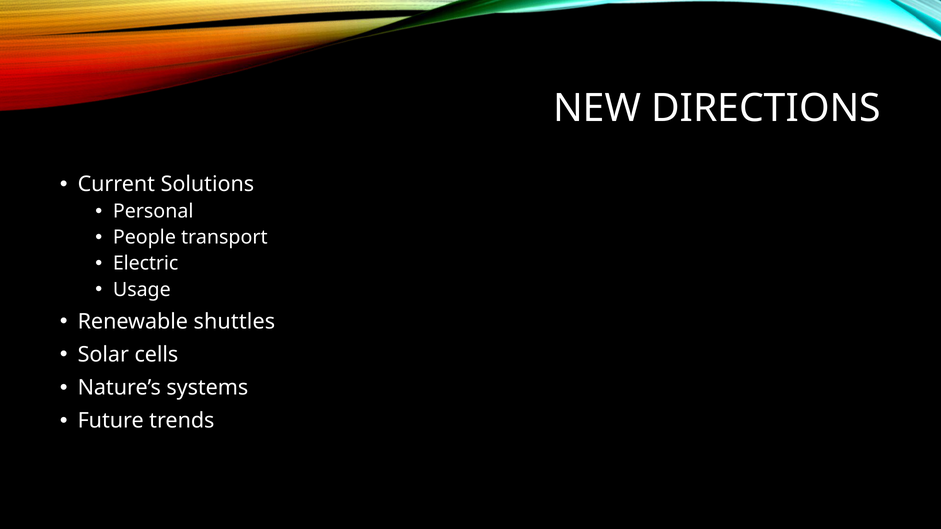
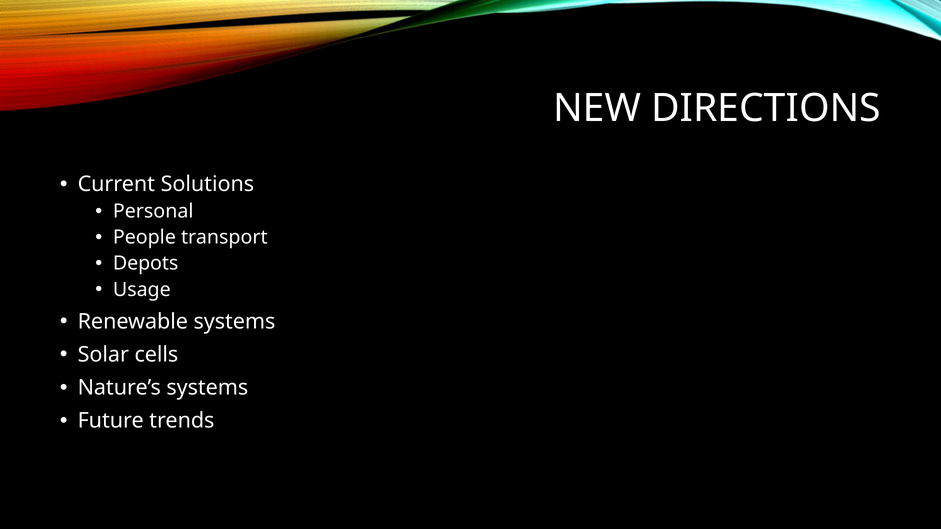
Electric: Electric -> Depots (146, 264)
Renewable shuttles: shuttles -> systems (234, 322)
